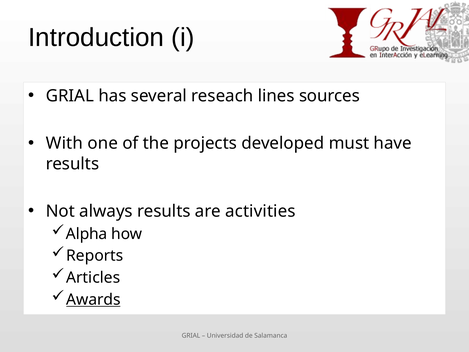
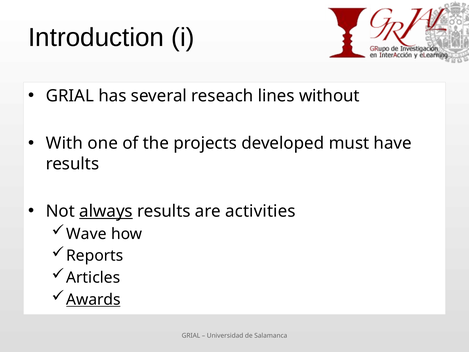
sources: sources -> without (329, 96)
always underline: none -> present (106, 211)
Alpha: Alpha -> Wave (87, 234)
